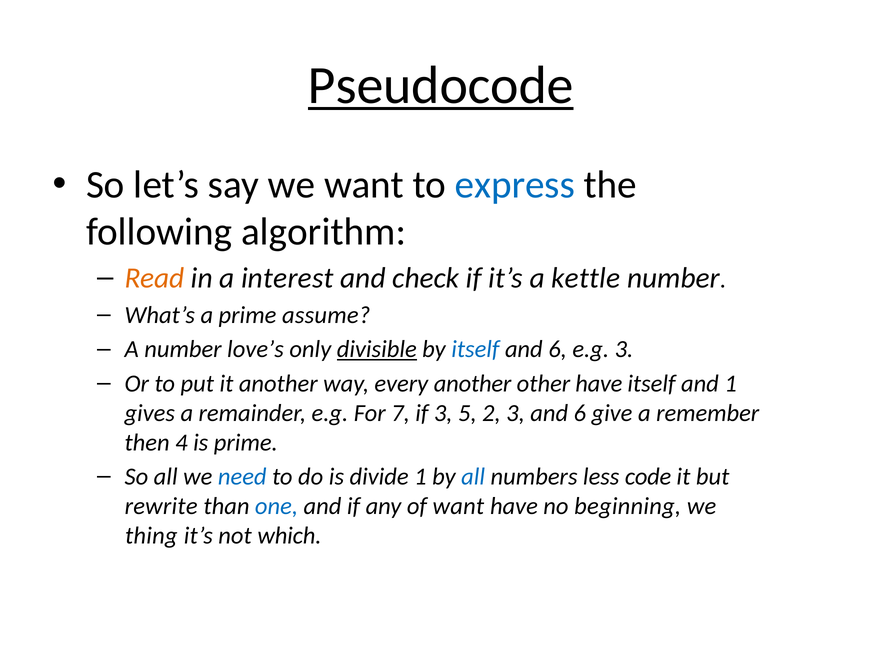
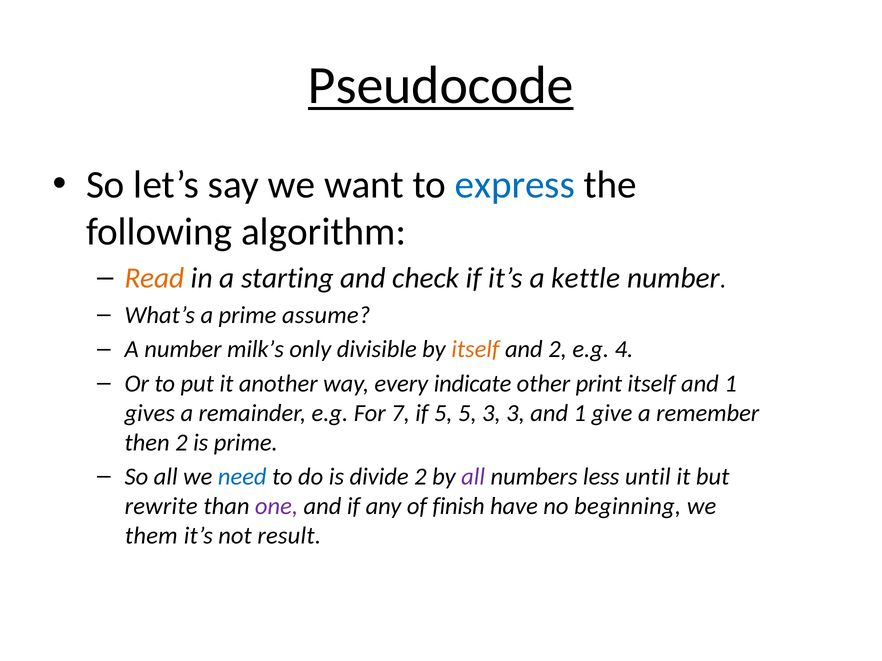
interest: interest -> starting (287, 278)
love’s: love’s -> milk’s (256, 350)
divisible underline: present -> none (377, 350)
itself colour: blue -> orange (475, 350)
6: 6 -> 2 (558, 350)
e.g 3: 3 -> 4 (624, 350)
every another: another -> indicate (473, 384)
other have: have -> print (599, 384)
if 3: 3 -> 5 (443, 413)
5 2: 2 -> 3 (491, 413)
3 and 6: 6 -> 1 (580, 413)
then 4: 4 -> 2 (181, 443)
divide 1: 1 -> 2 (420, 477)
all colour: blue -> purple (473, 477)
code: code -> until (648, 477)
one colour: blue -> purple (277, 506)
of want: want -> finish (459, 506)
thing: thing -> them (151, 536)
which: which -> result (289, 536)
